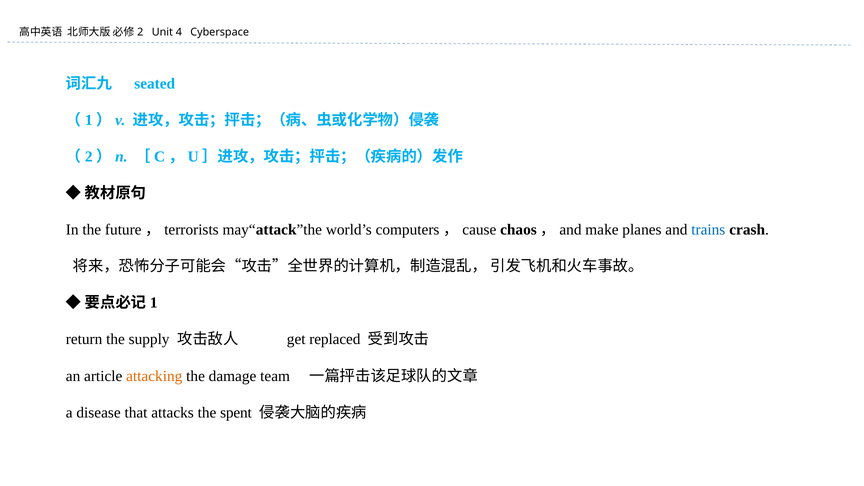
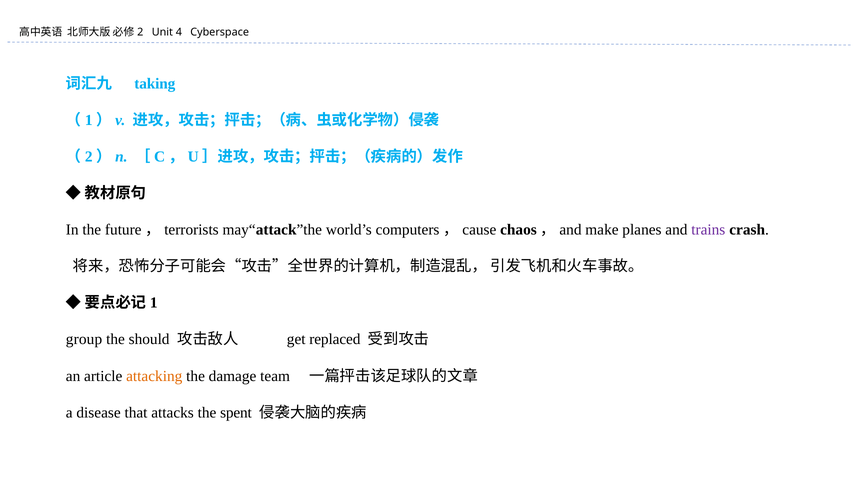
seated: seated -> taking (155, 84)
trains colour: blue -> purple (708, 230)
return: return -> group (84, 339)
supply: supply -> should (149, 339)
